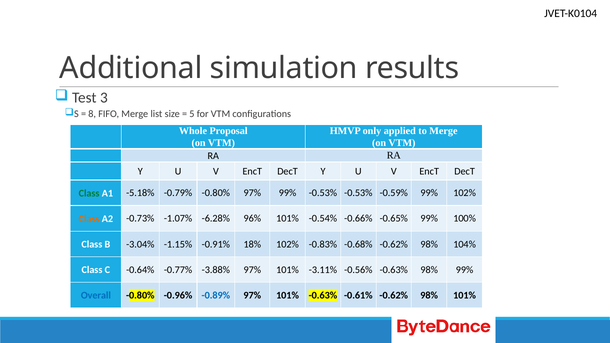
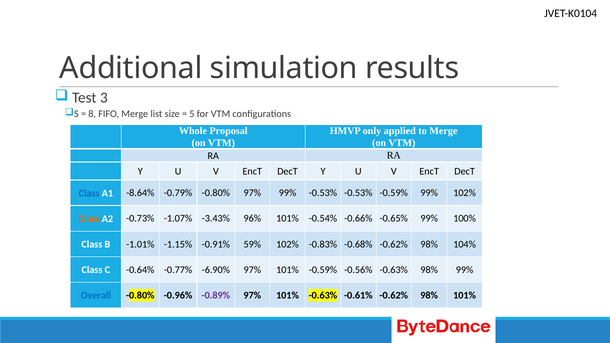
Class colour: green -> blue (89, 193)
-5.18%: -5.18% -> -8.64% (140, 193)
-6.28%: -6.28% -> -3.43% (216, 219)
-3.04%: -3.04% -> -1.01% (140, 244)
18%: 18% -> 59% (252, 244)
-3.88%: -3.88% -> -6.90% (216, 270)
101% -3.11%: -3.11% -> -0.59% (323, 270)
-0.89% colour: blue -> purple (216, 295)
